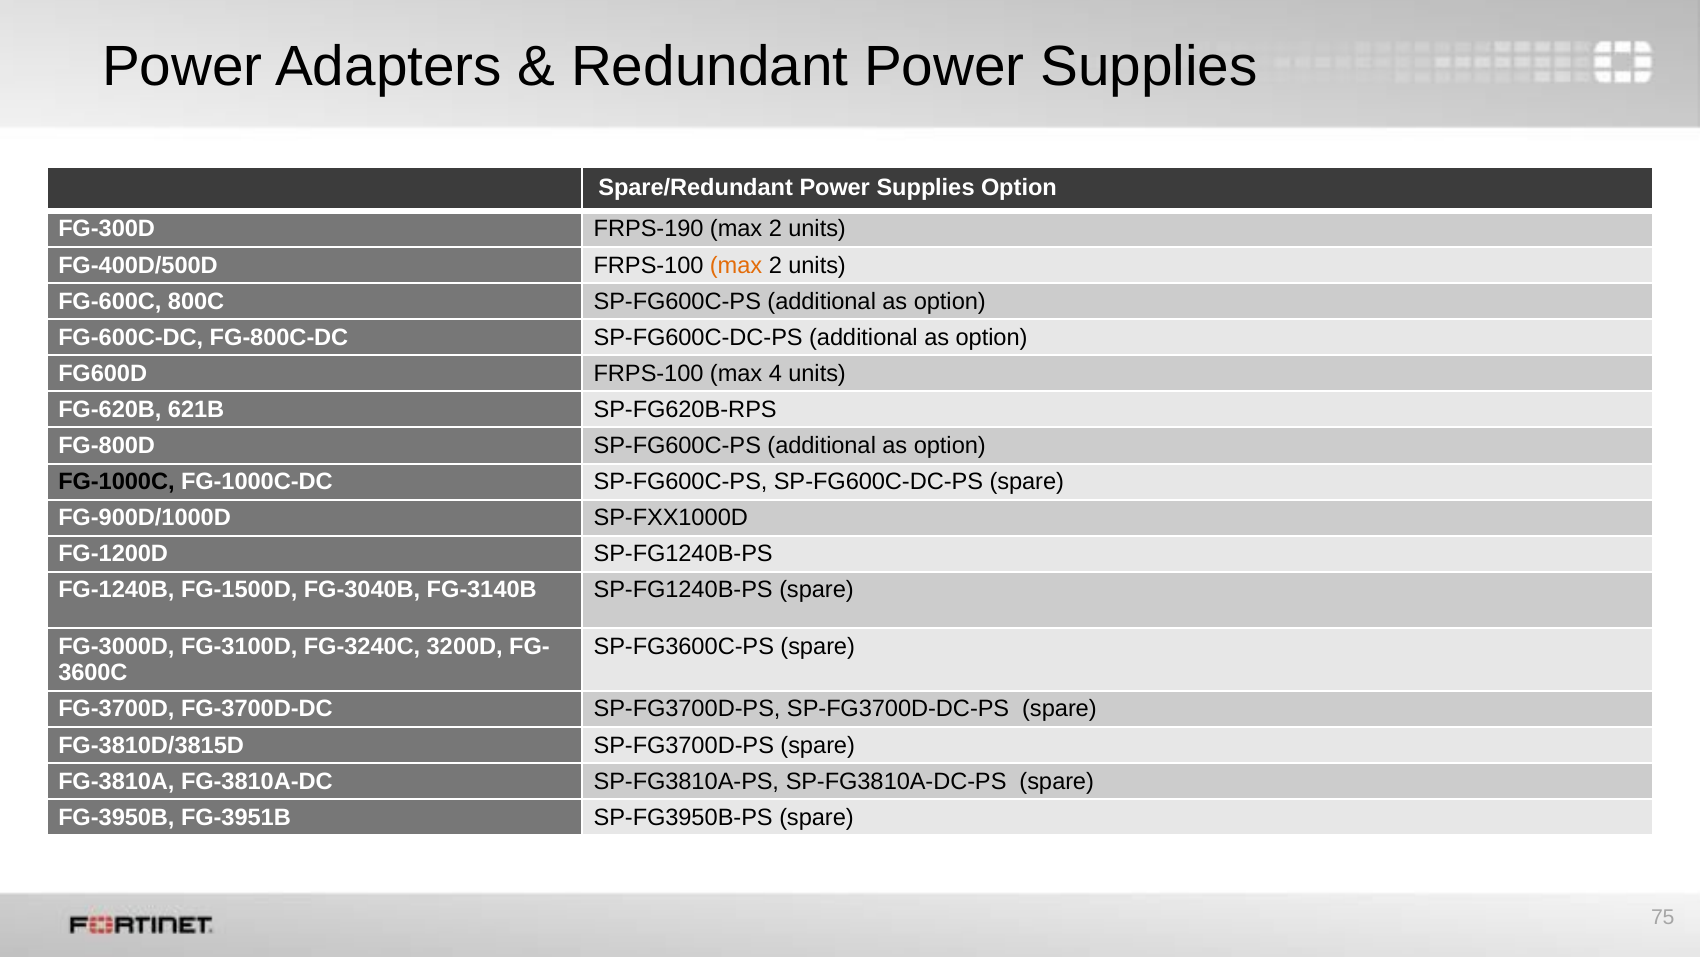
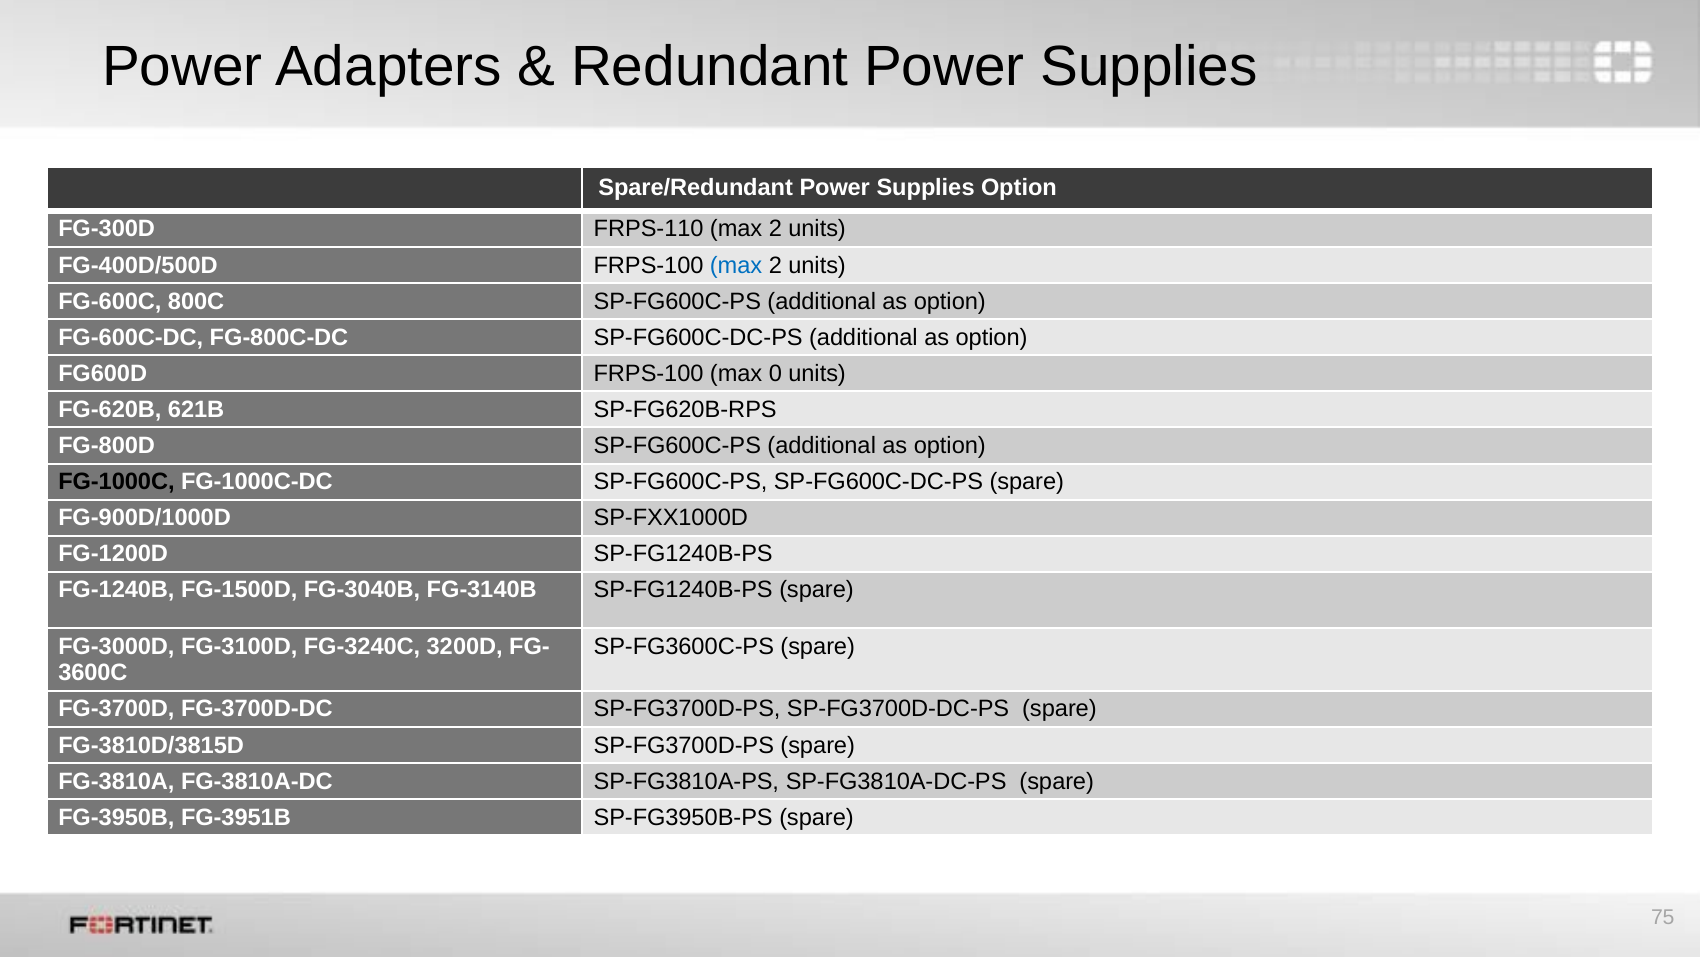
FRPS-190: FRPS-190 -> FRPS-110 (649, 229)
max colour: orange -> blue (736, 265)
4: 4 -> 0 (775, 373)
